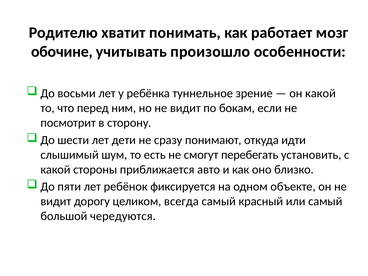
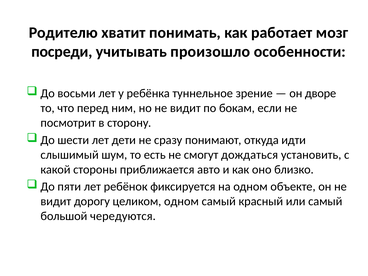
обочине: обочине -> посреди (62, 52)
он какой: какой -> дворе (321, 93)
перебегать: перебегать -> дождаться (250, 155)
целиком всегда: всегда -> одном (181, 201)
